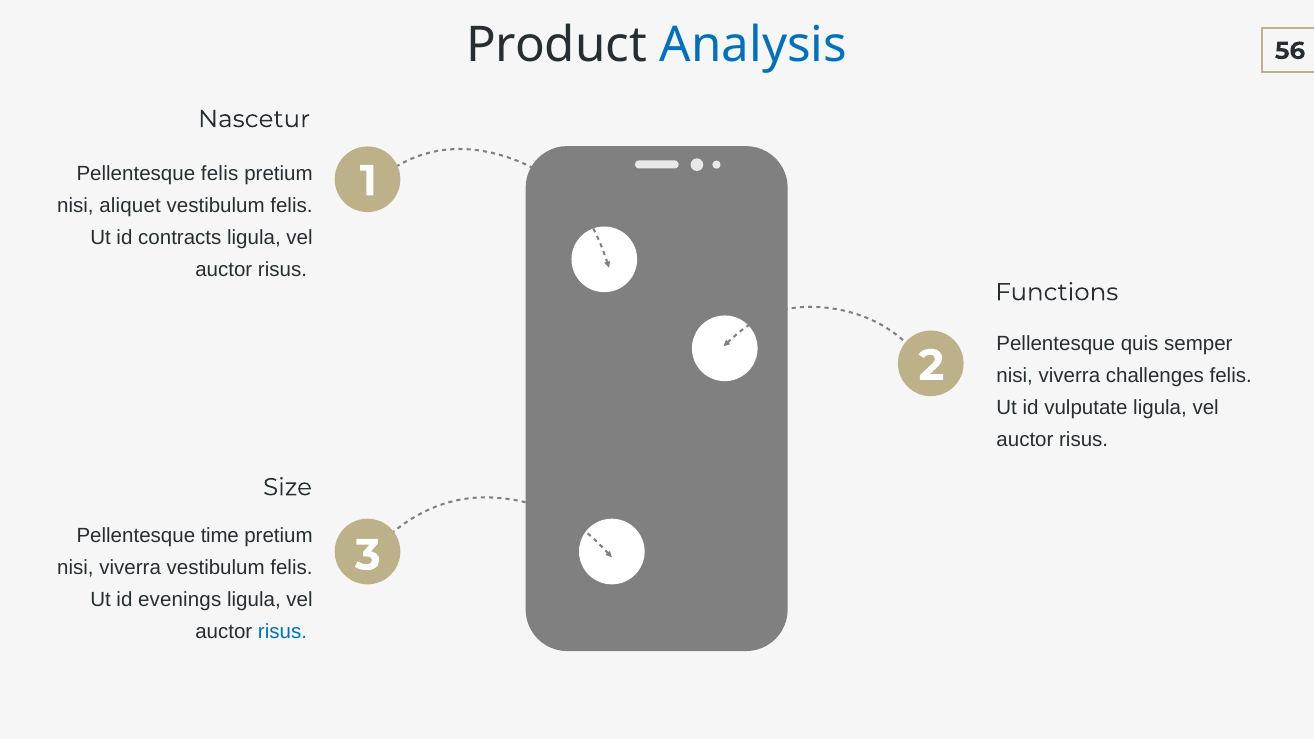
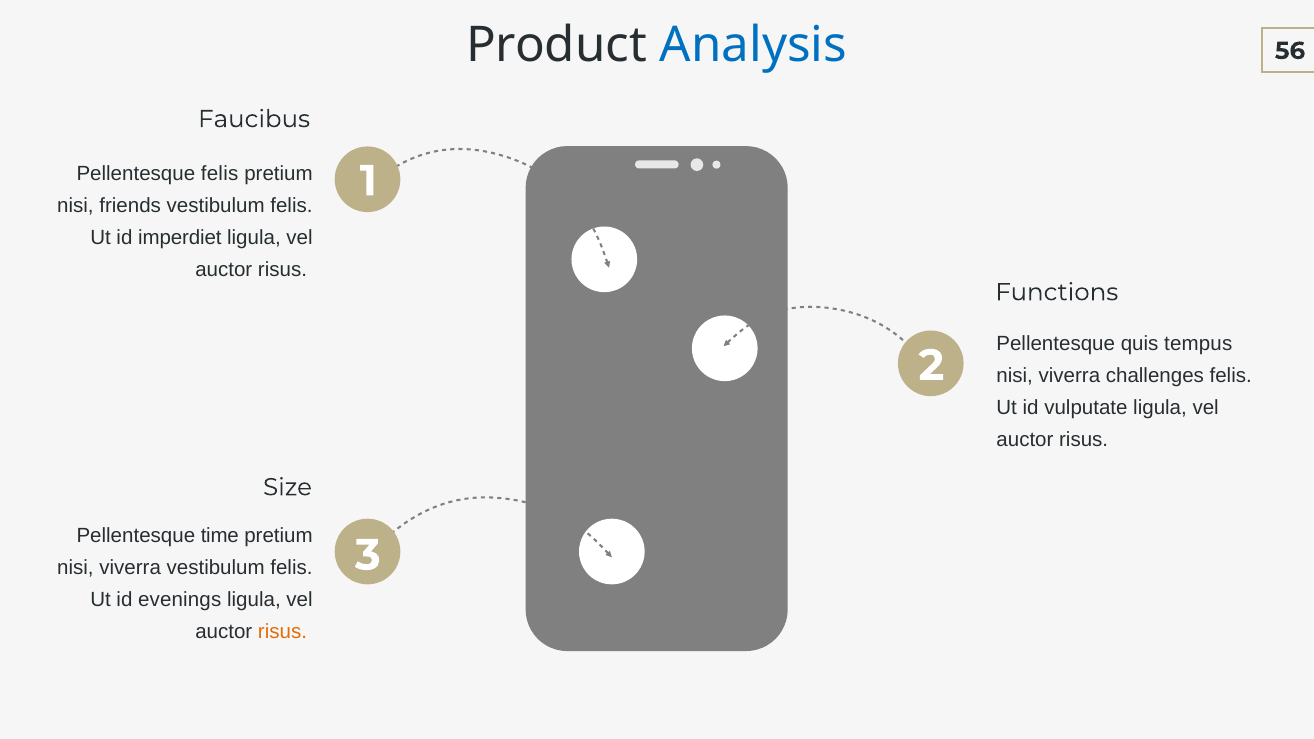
Nascetur: Nascetur -> Faucibus (254, 119)
aliquet: aliquet -> friends (130, 206)
contracts: contracts -> imperdiet (180, 238)
semper: semper -> tempus (1198, 343)
risus colour: blue -> orange (282, 632)
